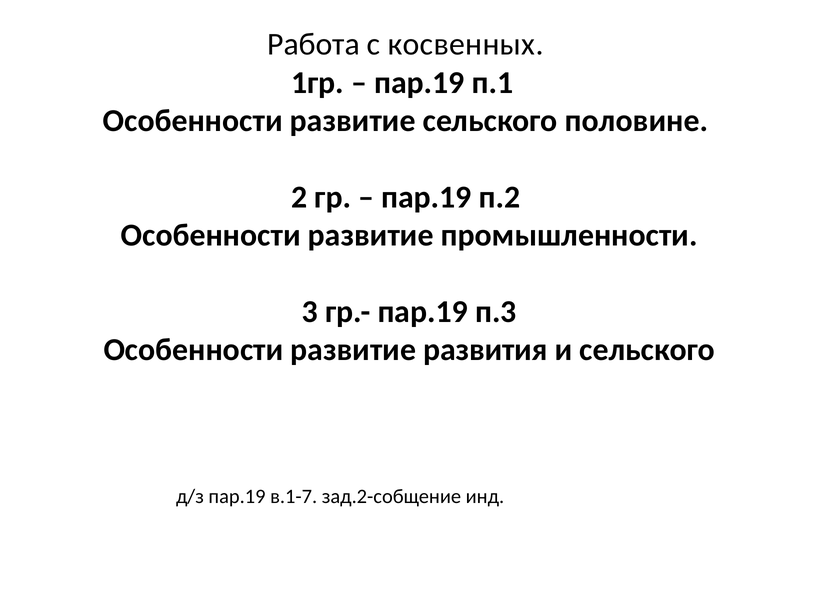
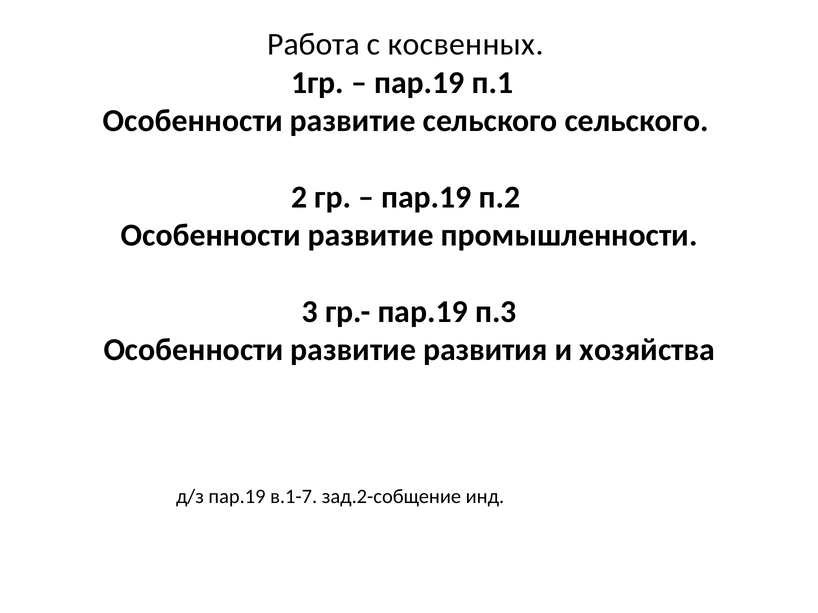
сельского половине: половине -> сельского (637, 121)
и сельского: сельского -> хозяйства (647, 350)
